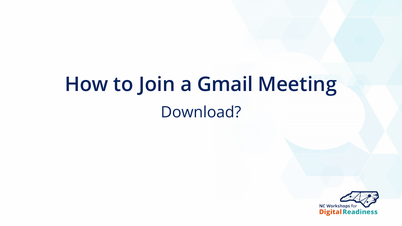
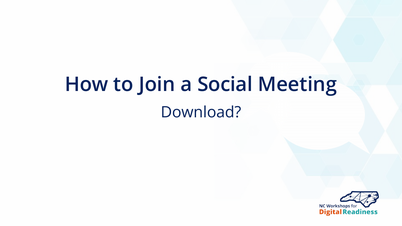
Gmail: Gmail -> Social (225, 85)
